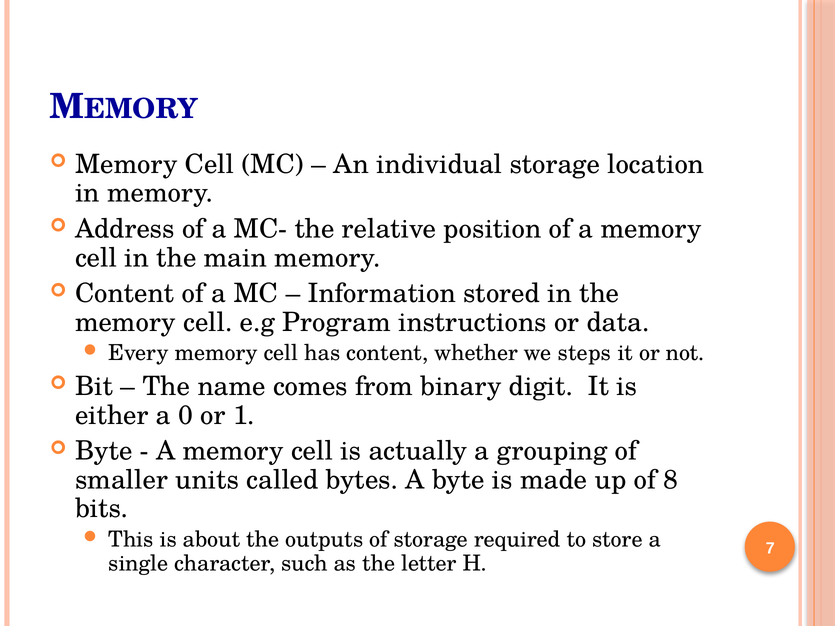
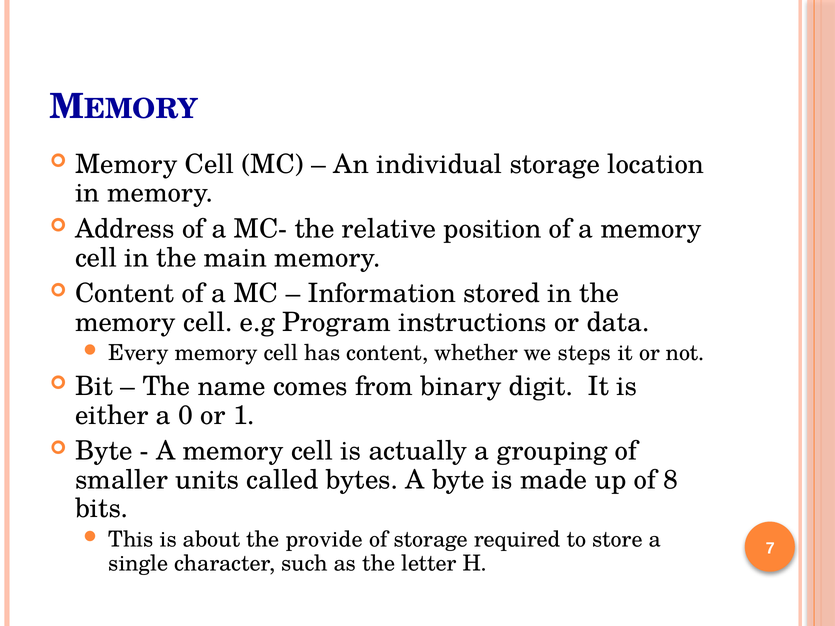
outputs: outputs -> provide (324, 540)
